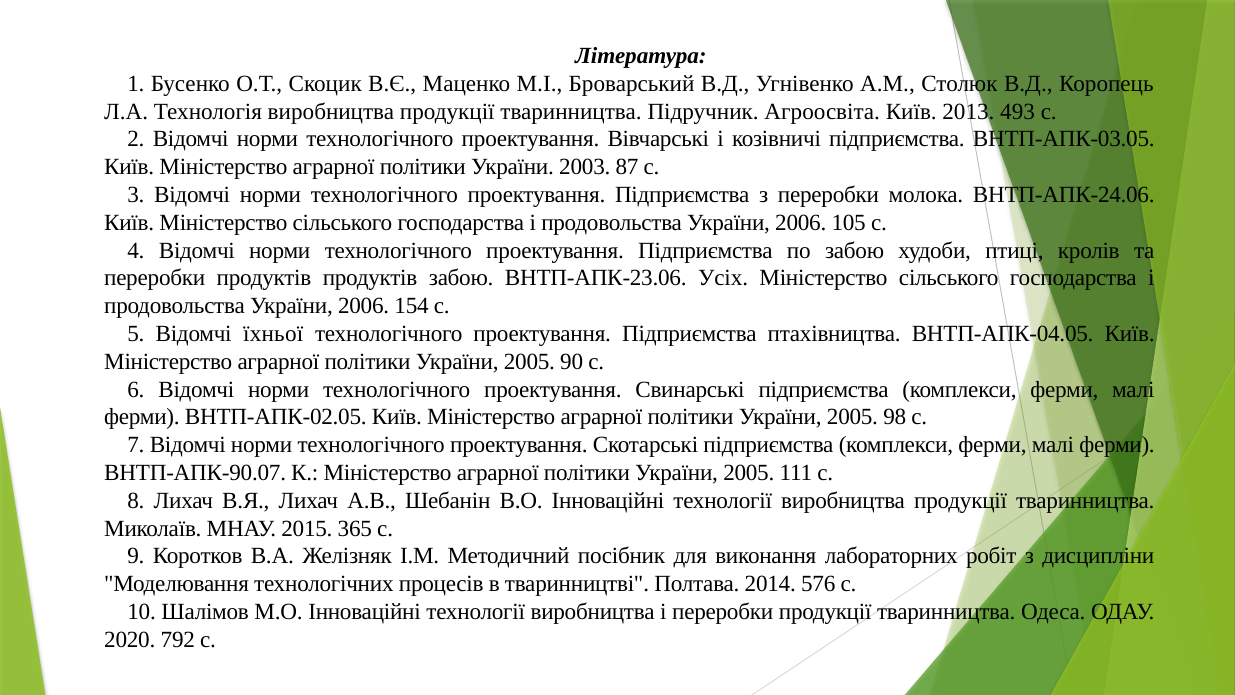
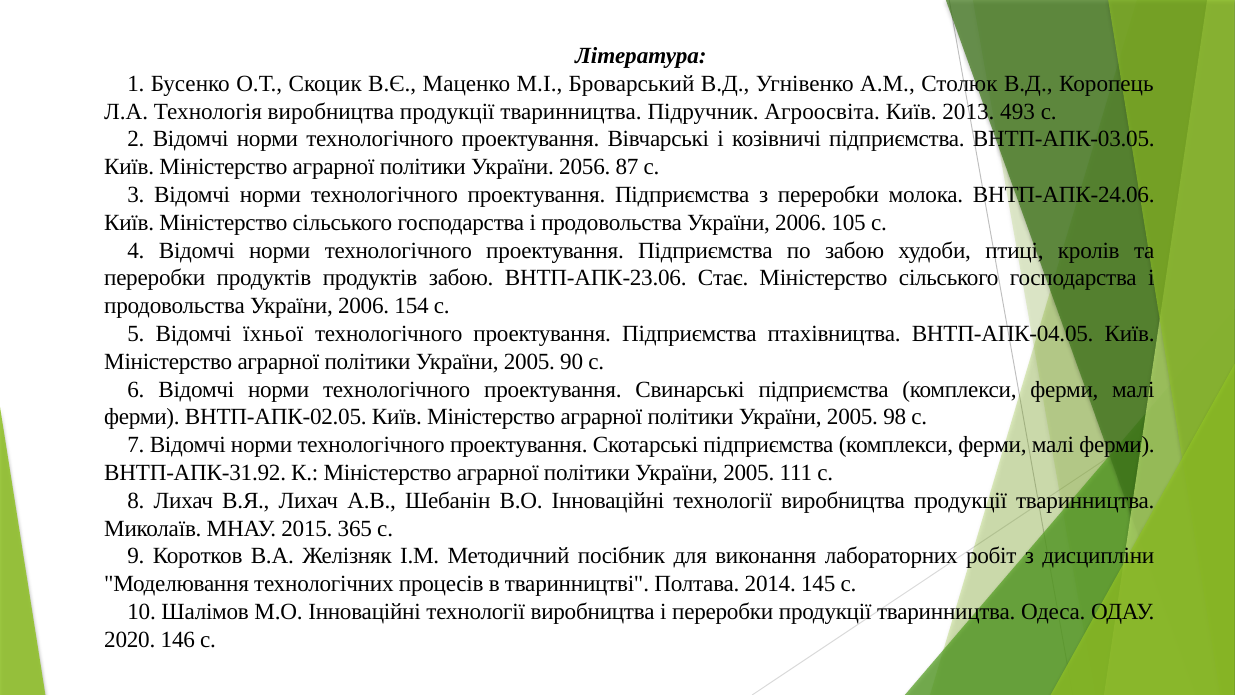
2003: 2003 -> 2056 (585, 167)
Усіх: Усіх -> Стає (723, 278)
ВНТП-АПК-90.07: ВНТП-АПК-90.07 -> ВНТП-АПК-31.92 (195, 473)
576: 576 -> 145 (818, 584)
792: 792 -> 146 (178, 639)
